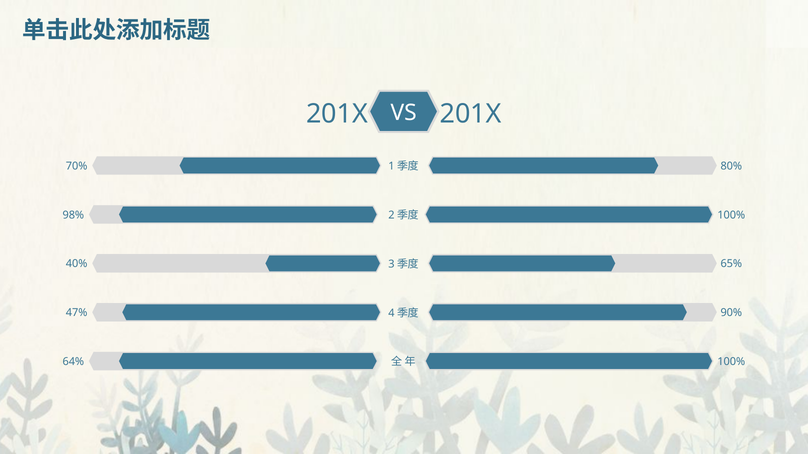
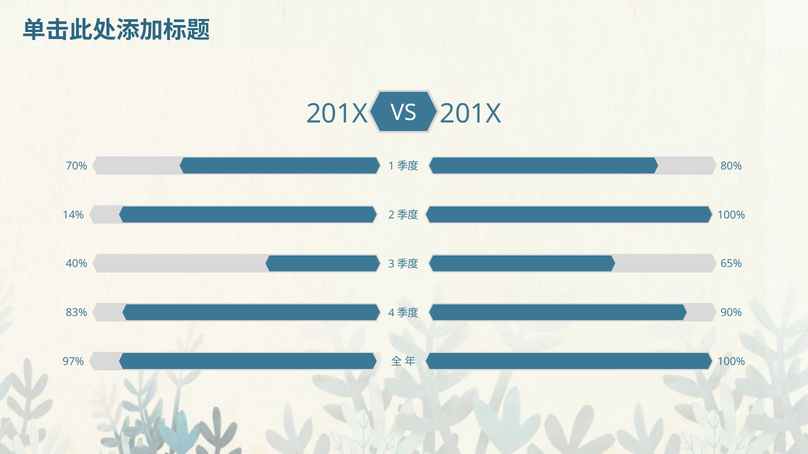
98%: 98% -> 14% (73, 215)
47%: 47% -> 83% (77, 313)
64%: 64% -> 97% (73, 362)
